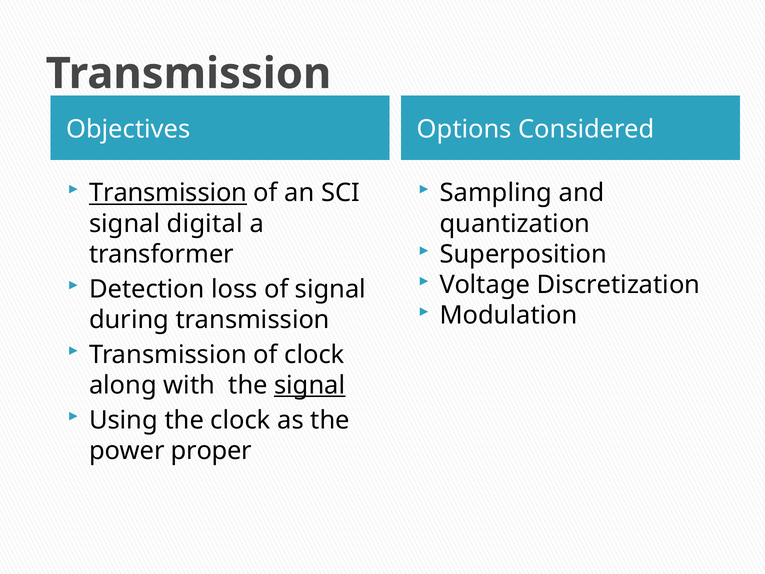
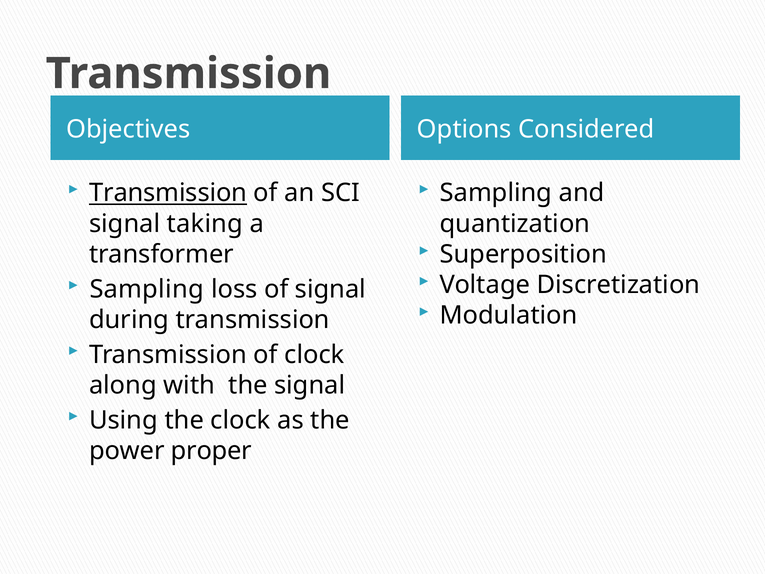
digital: digital -> taking (205, 224)
Detection: Detection -> Sampling (147, 289)
signal underline: present -> none (310, 385)
